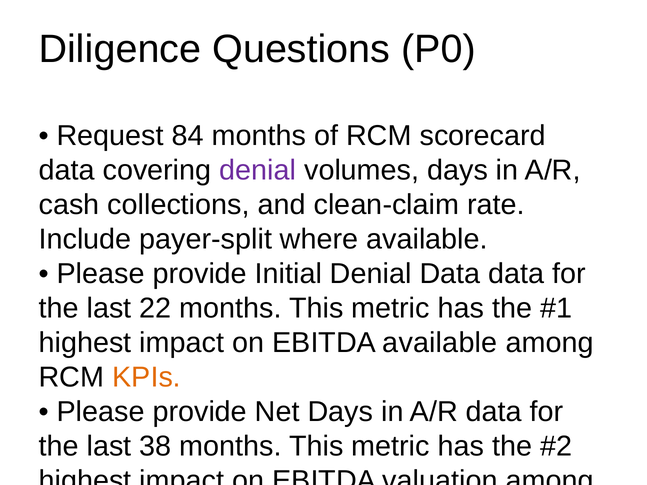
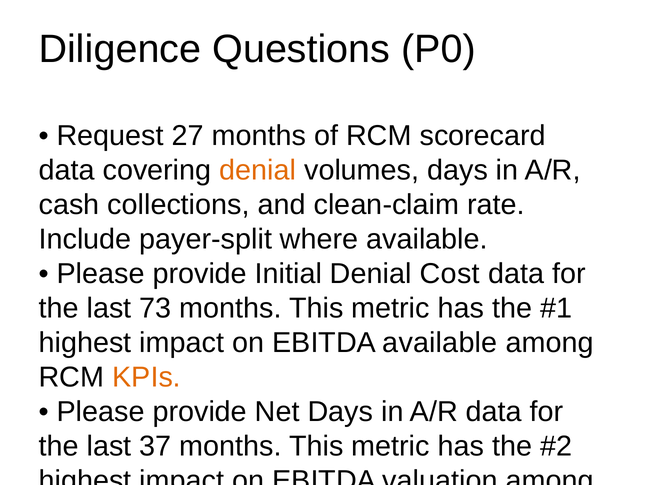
84: 84 -> 27 (188, 136)
denial colour: purple -> orange (258, 170)
Denial Data: Data -> Cost (450, 274)
22: 22 -> 73 (155, 308)
38: 38 -> 37 (155, 446)
